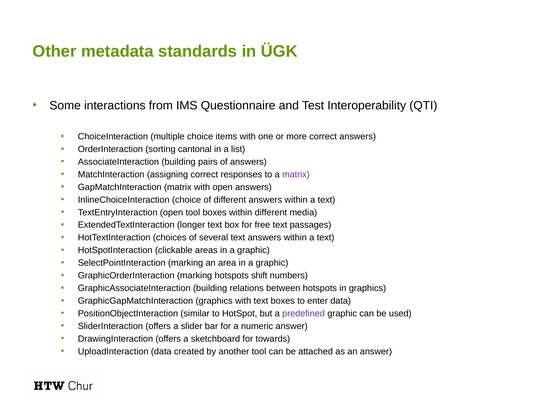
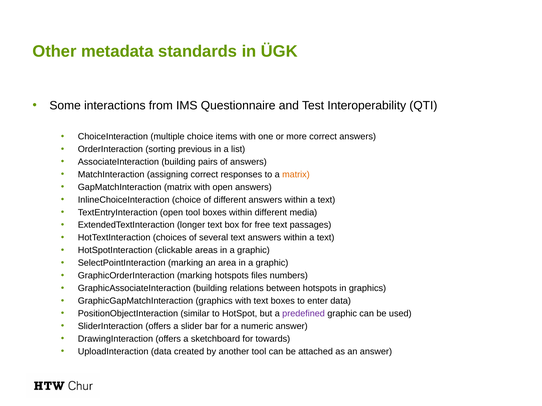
cantonal: cantonal -> previous (195, 149)
matrix colour: purple -> orange (296, 175)
shift: shift -> files (259, 276)
